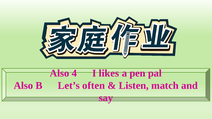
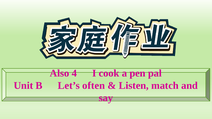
likes: likes -> cook (109, 73)
Also: Also -> Unit (23, 86)
